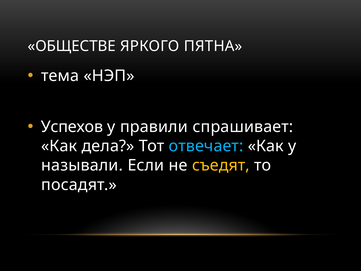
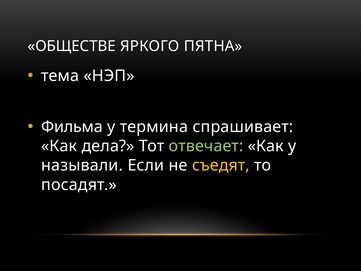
Успехов: Успехов -> Фильма (72, 127)
правили: правили -> термина (154, 127)
отвечает colour: light blue -> light green (206, 146)
